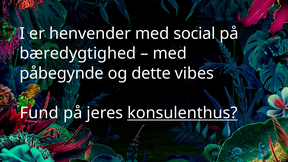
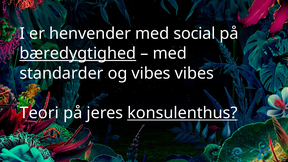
bæredygtighed underline: none -> present (78, 53)
påbegynde: påbegynde -> standarder (61, 73)
og dette: dette -> vibes (151, 73)
Fund: Fund -> Teori (39, 113)
